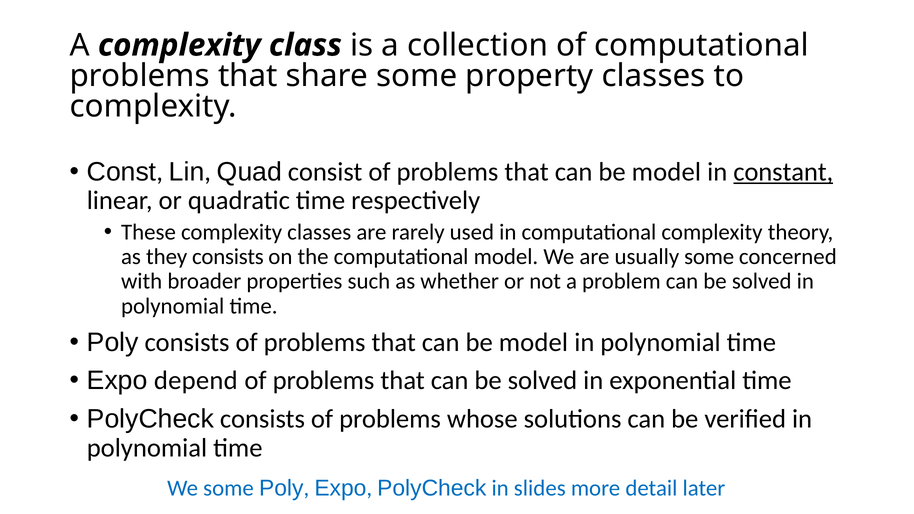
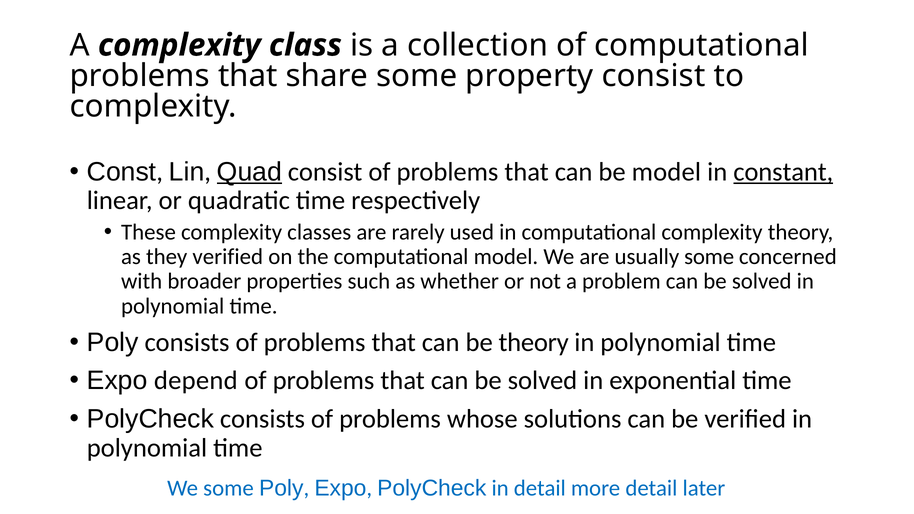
property classes: classes -> consist (653, 76)
Quad underline: none -> present (249, 172)
they consists: consists -> verified (228, 257)
model: model -> theory (534, 342)
in slides: slides -> detail (540, 488)
